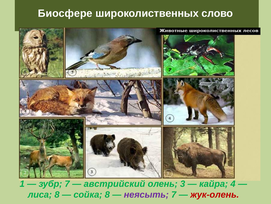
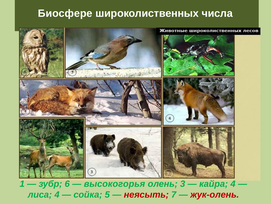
слово: слово -> числа (217, 13)
зубр 7: 7 -> 6 (67, 183)
австрийский: австрийский -> высокогорья (114, 183)
лиса 8: 8 -> 4 (57, 194)
сойка 8: 8 -> 5 (107, 194)
неясыть colour: purple -> red (146, 194)
